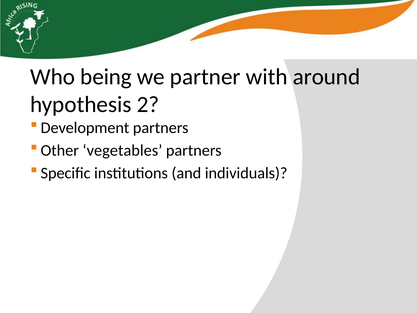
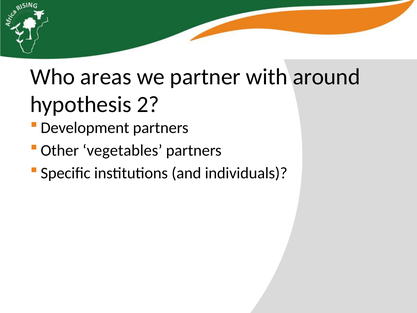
being: being -> areas (106, 77)
